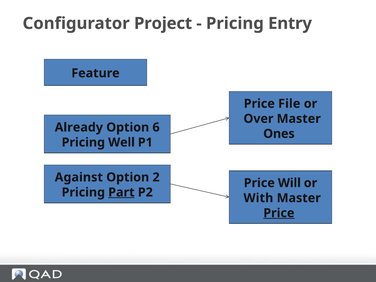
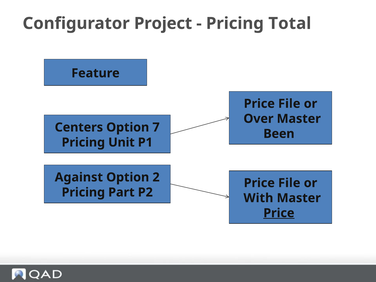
Entry: Entry -> Total (290, 23)
Already: Already -> Centers (79, 127)
6: 6 -> 7 (156, 127)
Ones: Ones -> Been (279, 134)
Well: Well -> Unit (121, 142)
Will: Will -> File (289, 183)
Part underline: present -> none (121, 192)
